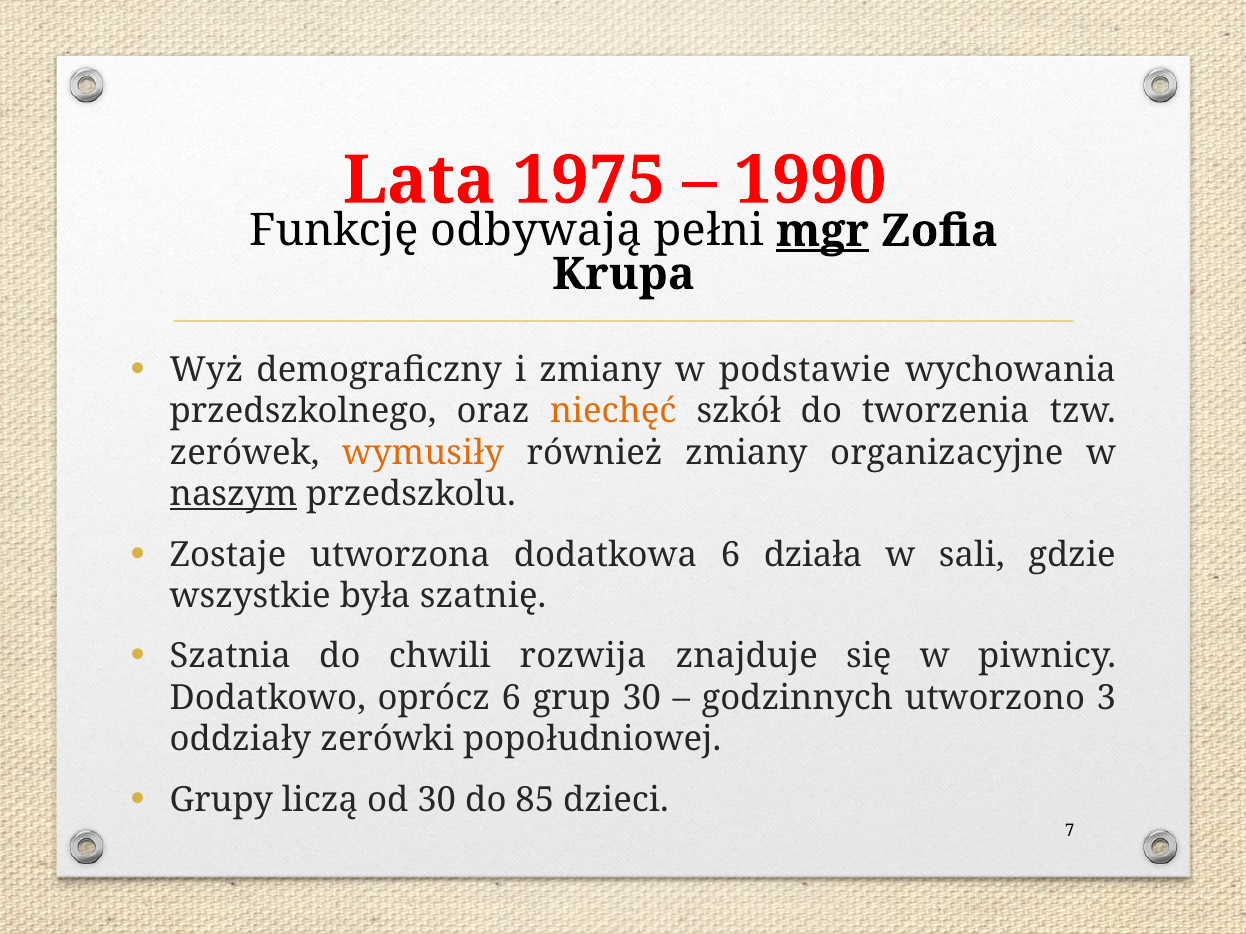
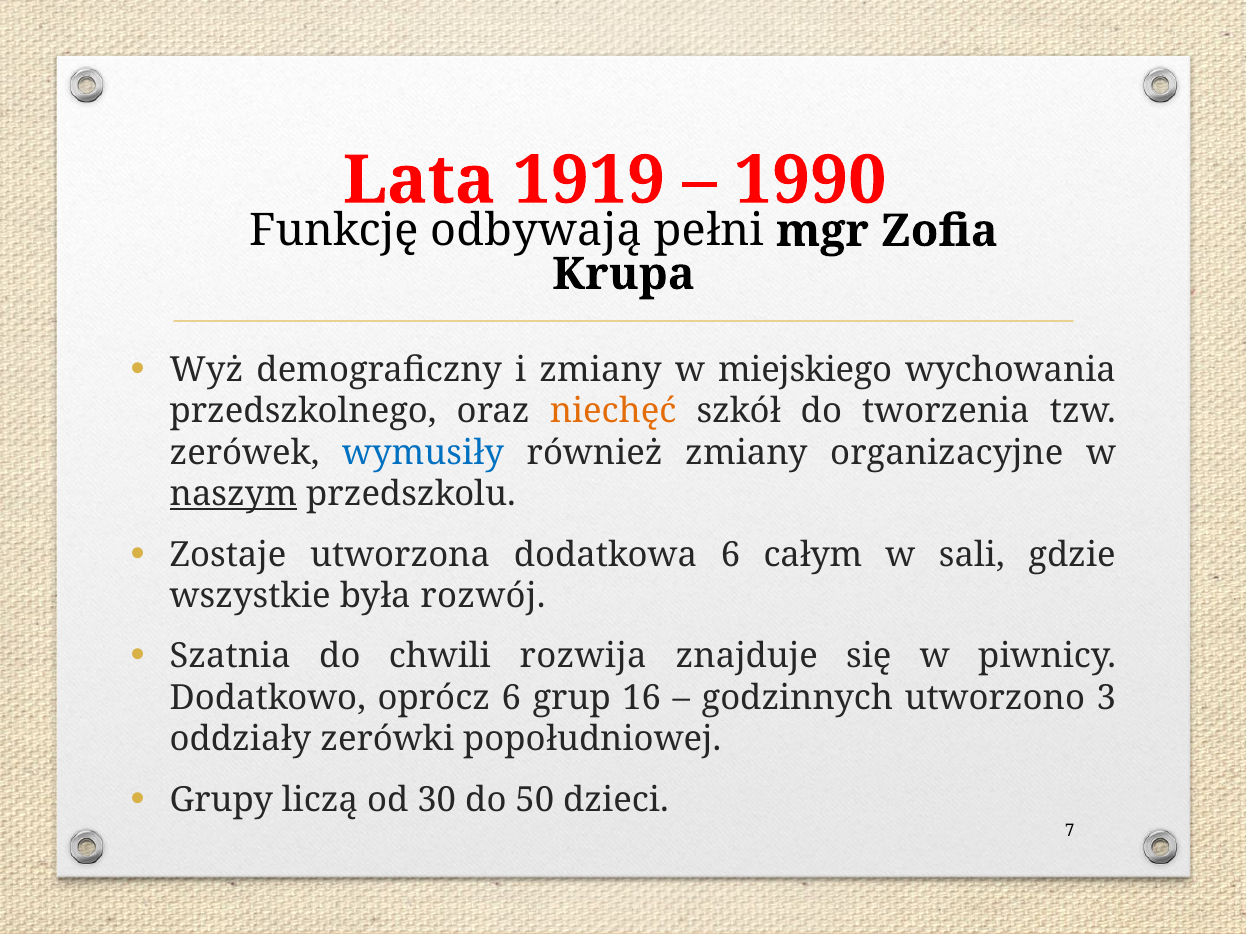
1975: 1975 -> 1919 (589, 181)
mgr underline: present -> none (823, 231)
podstawie: podstawie -> miejskiego (805, 370)
wymusiły colour: orange -> blue (423, 453)
działa: działa -> całym (813, 555)
szatnię: szatnię -> rozwój (483, 597)
grup 30: 30 -> 16 (642, 698)
85: 85 -> 50 (535, 800)
